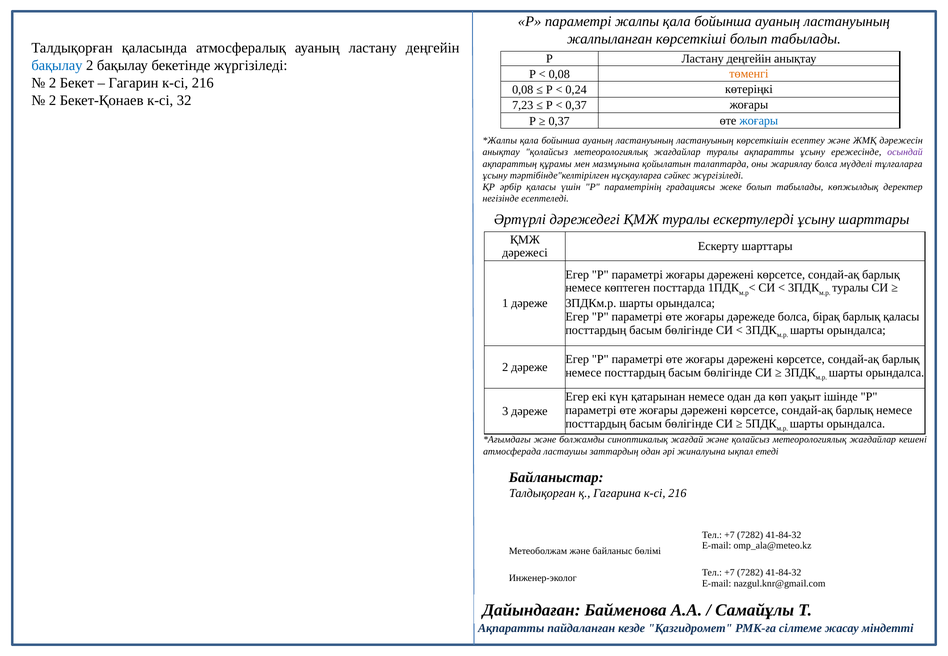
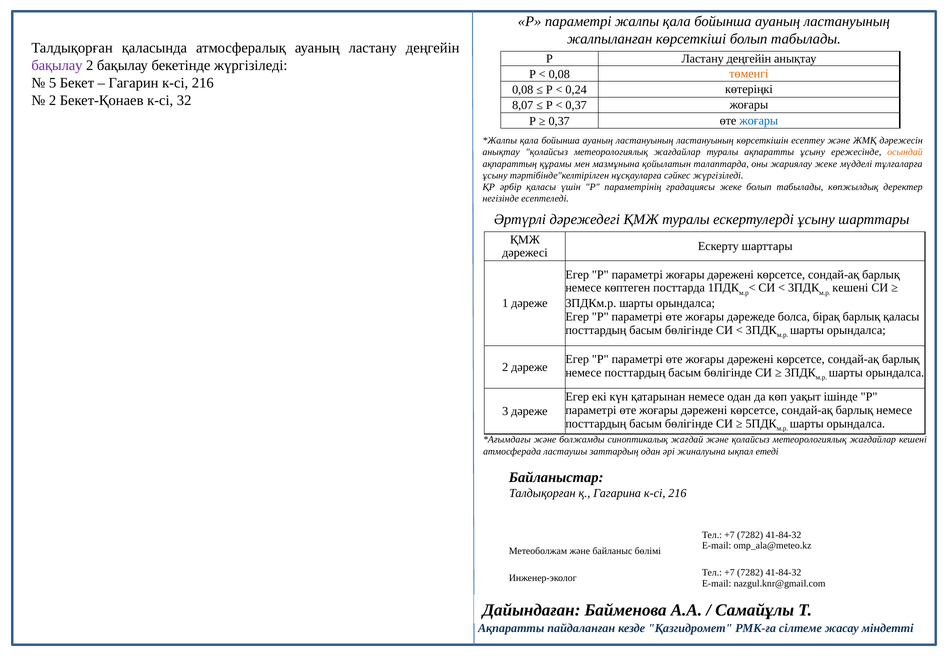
бақылау colour: blue -> purple (57, 66)
2: 2 -> 5 (53, 83)
7,23: 7,23 -> 8,07 (523, 105)
осындай colour: purple -> orange (905, 152)
жариялау болса: болса -> жеке (826, 164)
туралы: туралы -> кешені (850, 288)
